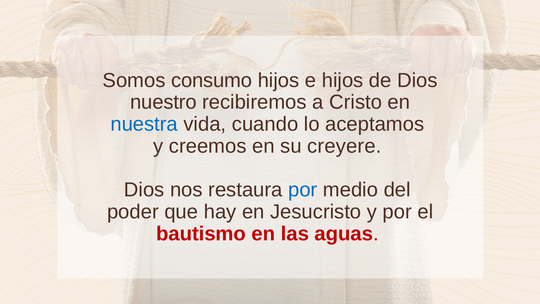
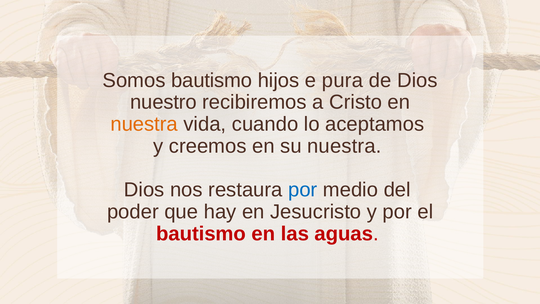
Somos consumo: consumo -> bautismo (212, 80)
e hijos: hijos -> pura (343, 80)
nuestra colour: blue -> orange (144, 124)
su creyere: creyere -> nuestra (344, 146)
